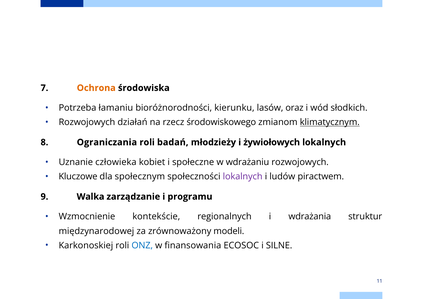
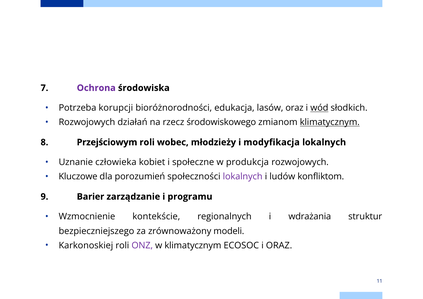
Ochrona colour: orange -> purple (96, 88)
łamaniu: łamaniu -> korupcji (116, 108)
kierunku: kierunku -> edukacja (234, 108)
wód underline: none -> present (319, 108)
Ograniczania: Ograniczania -> Przejściowym (107, 142)
badań: badań -> wobec (173, 142)
żywiołowych: żywiołowych -> modyfikacja (272, 142)
wdrażaniu: wdrażaniu -> produkcja (247, 162)
społecznym: społecznym -> porozumień (140, 177)
piractwem: piractwem -> konfliktom (321, 177)
Walka: Walka -> Barier (91, 197)
międzynarodowej: międzynarodowej -> bezpieczniejszego (96, 231)
ONZ colour: blue -> purple (142, 246)
w finansowania: finansowania -> klimatycznym (193, 246)
i SILNE: SILNE -> ORAZ (279, 246)
